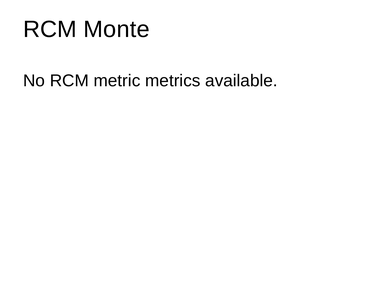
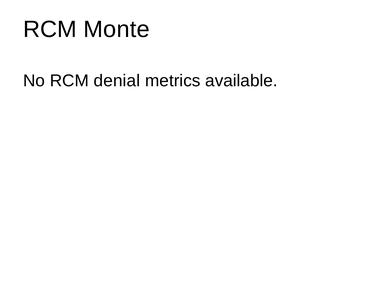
metric: metric -> denial (117, 81)
